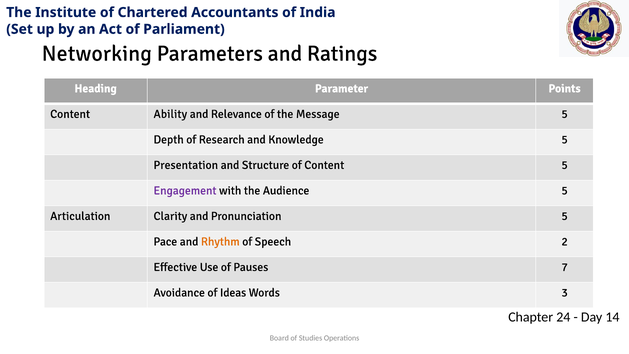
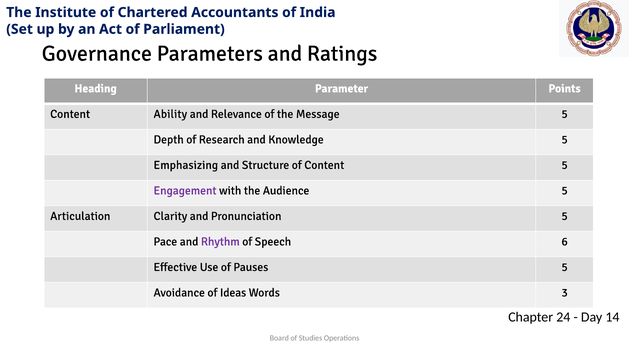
Networking: Networking -> Governance (97, 53)
Presentation: Presentation -> Emphasizing (186, 165)
Rhythm colour: orange -> purple (220, 241)
2: 2 -> 6 (565, 241)
Pauses 7: 7 -> 5 (565, 267)
